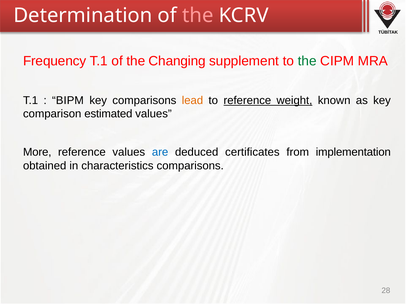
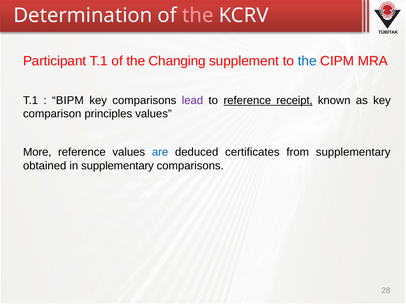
Frequency: Frequency -> Participant (55, 61)
the colour: green -> blue (307, 61)
lead colour: orange -> purple (192, 101)
weight: weight -> receipt (295, 101)
estimated: estimated -> principles (108, 114)
from implementation: implementation -> supplementary (353, 152)
in characteristics: characteristics -> supplementary (117, 166)
